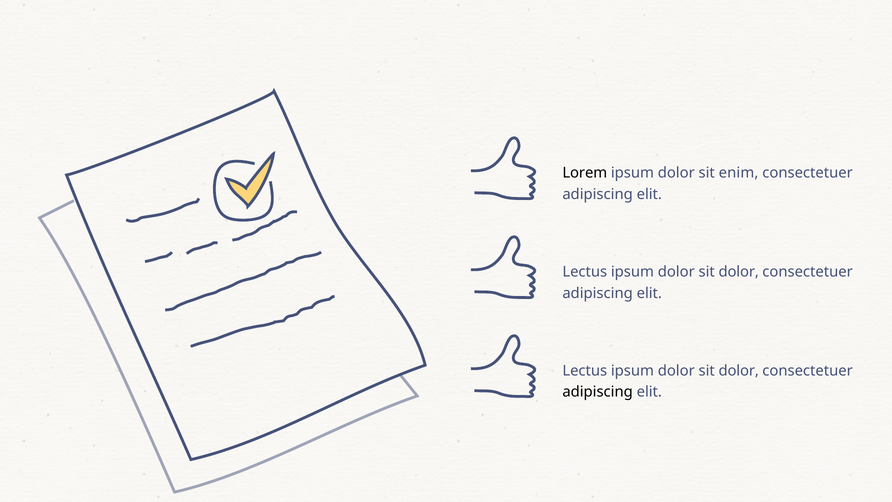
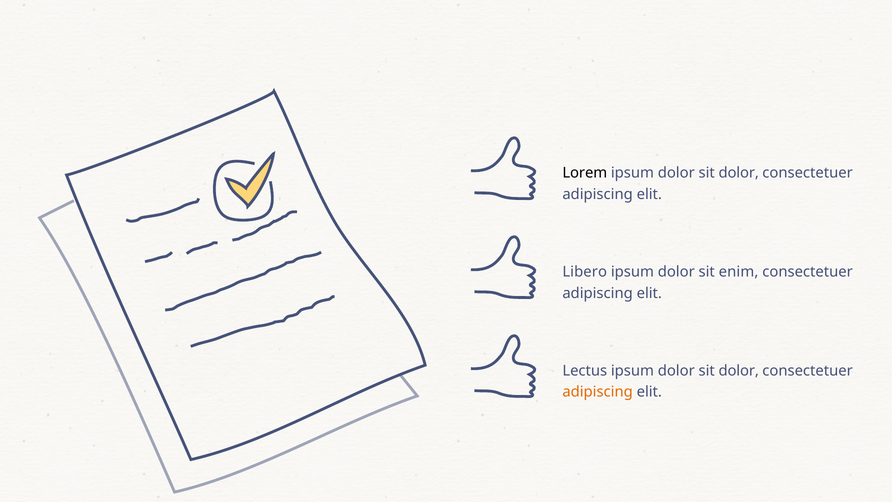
enim: enim -> dolor (739, 173)
Lectus: Lectus -> Libero (585, 272)
dolor: dolor -> enim (739, 272)
adipiscing colour: black -> orange (598, 392)
